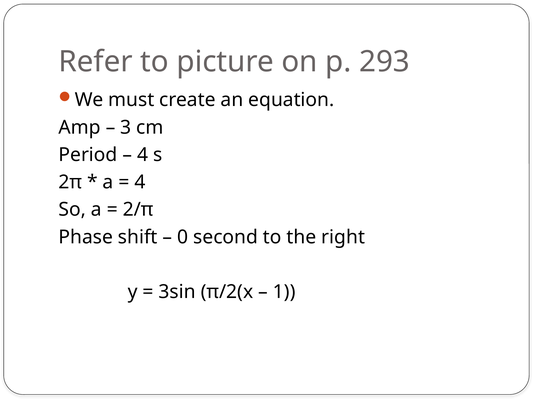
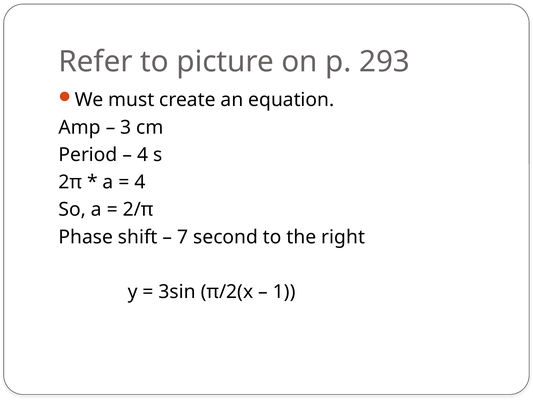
0: 0 -> 7 (183, 237)
